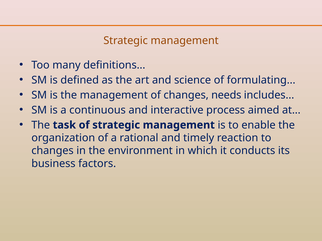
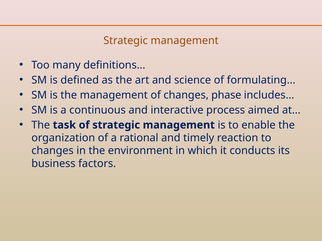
needs: needs -> phase (226, 95)
